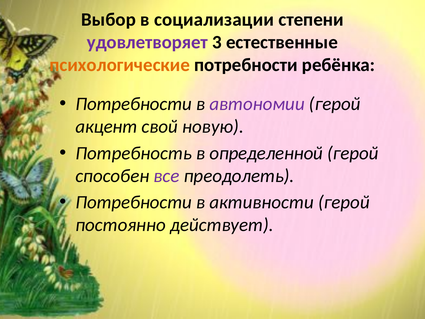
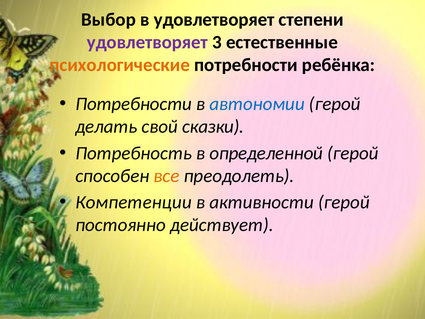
в социализации: социализации -> удовлетворяет (214, 20)
автономии colour: purple -> blue (257, 104)
акцент: акцент -> делать (106, 127)
новую: новую -> сказки (213, 127)
все colour: purple -> orange (167, 176)
Потребности: Потребности -> Компетенции (134, 202)
